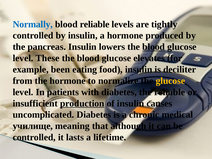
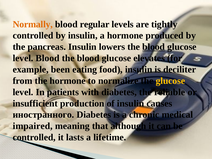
Normally colour: blue -> orange (33, 24)
blood reliable: reliable -> regular (95, 24)
level These: These -> Blood (48, 58)
production underline: present -> none (82, 103)
uncomplicated: uncomplicated -> иностранного (43, 115)
училище: училище -> impaired (33, 126)
